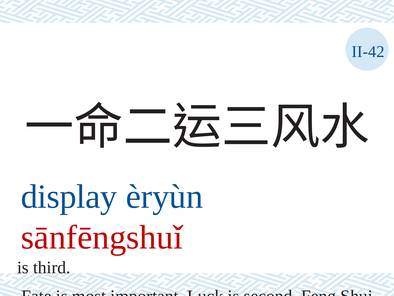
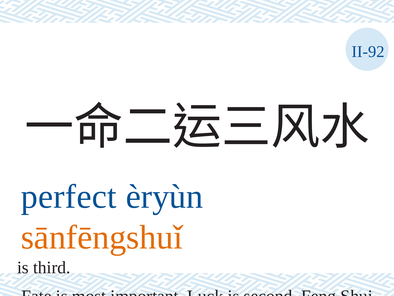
II-42: II-42 -> II-92 (368, 52)
display: display -> perfect (69, 196)
sānfēngshuǐ colour: red -> orange (102, 237)
